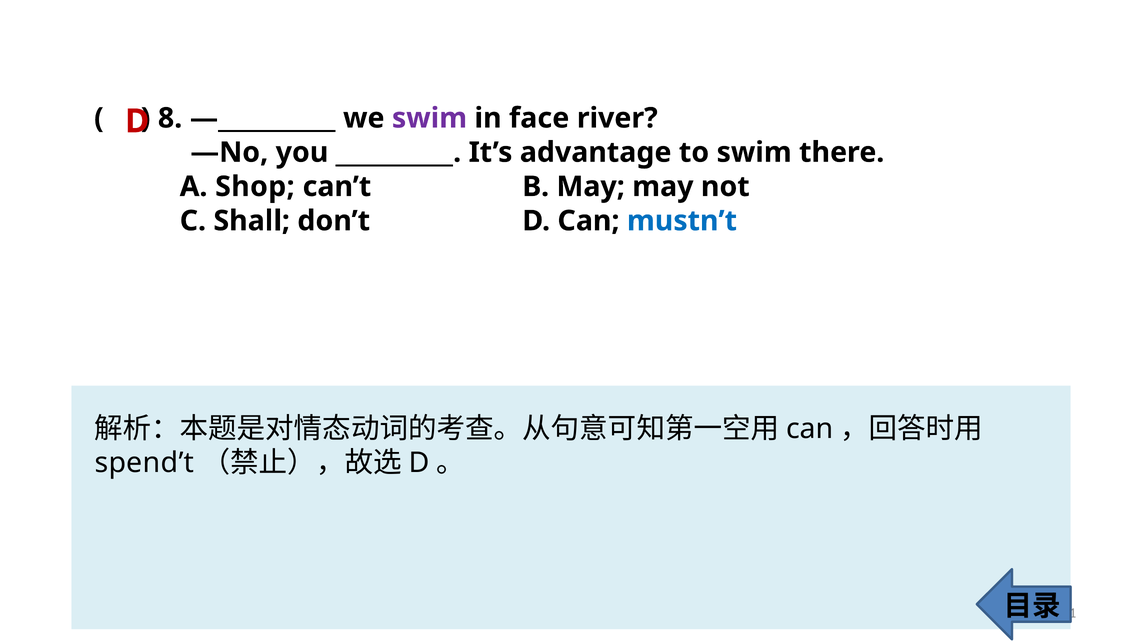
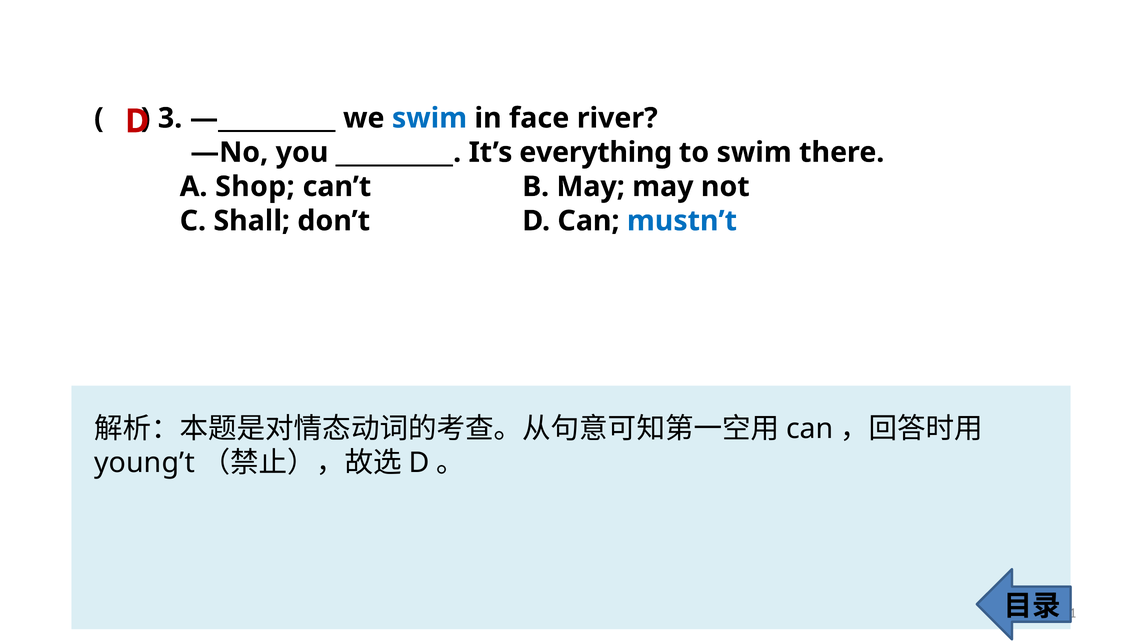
8: 8 -> 3 (170, 118)
swim colour: purple -> blue (429, 118)
advantage: advantage -> everything (596, 152)
spend’t: spend’t -> young’t (144, 463)
